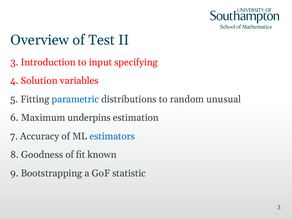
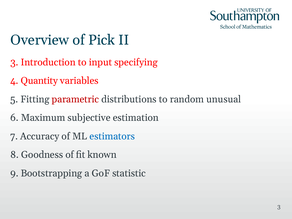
Test: Test -> Pick (102, 40)
Solution: Solution -> Quantity (39, 81)
parametric colour: blue -> red (75, 99)
underpins: underpins -> subjective (89, 118)
